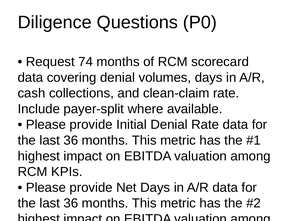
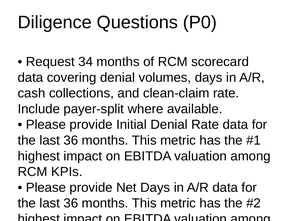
74: 74 -> 34 (86, 62)
